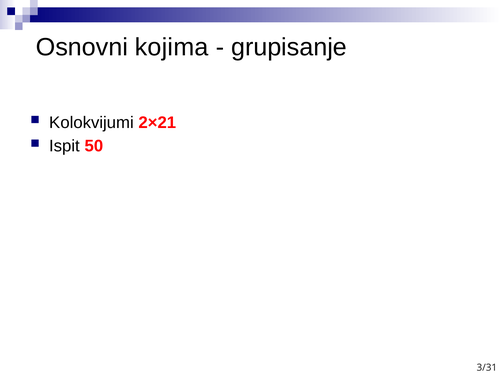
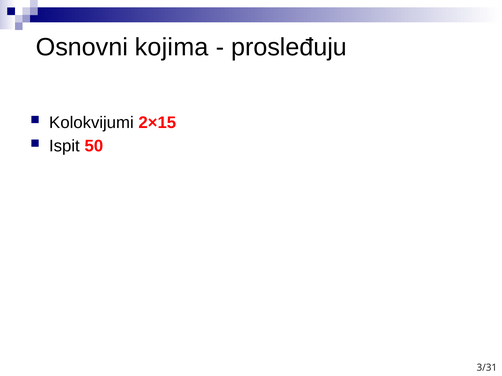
grupisanje: grupisanje -> prosleđuju (289, 47)
2×21: 2×21 -> 2×15 (157, 123)
